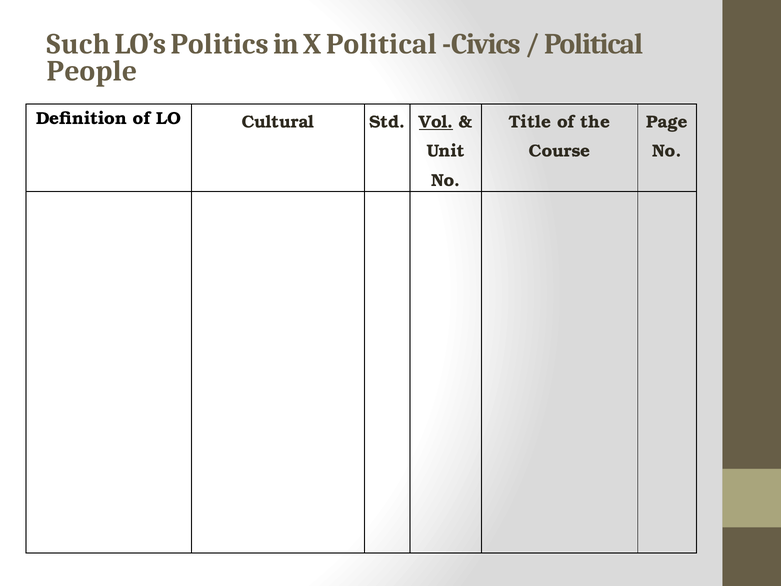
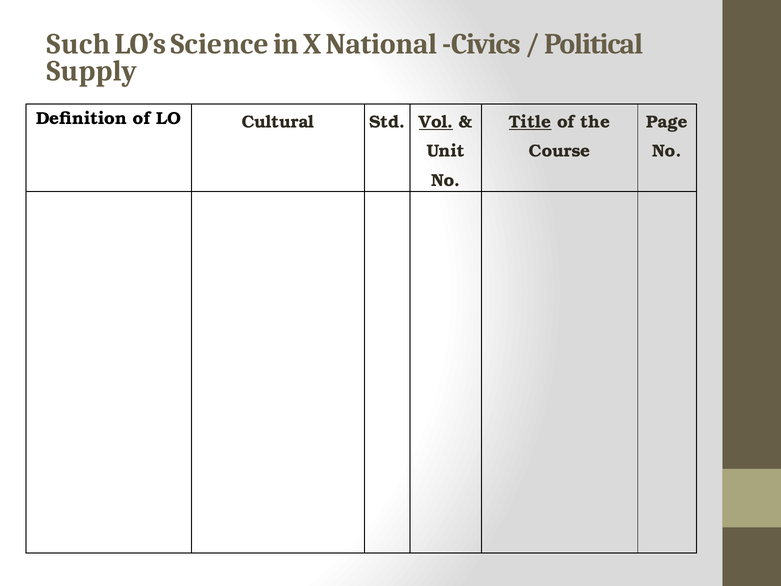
Politics: Politics -> Science (220, 44)
X Political: Political -> National (382, 44)
People: People -> Supply (92, 71)
Title underline: none -> present (530, 122)
